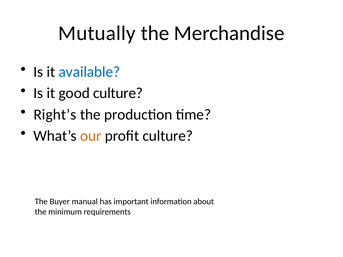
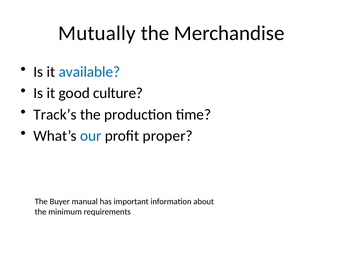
Right’s: Right’s -> Track’s (55, 115)
our colour: orange -> blue (91, 136)
profit culture: culture -> proper (168, 136)
